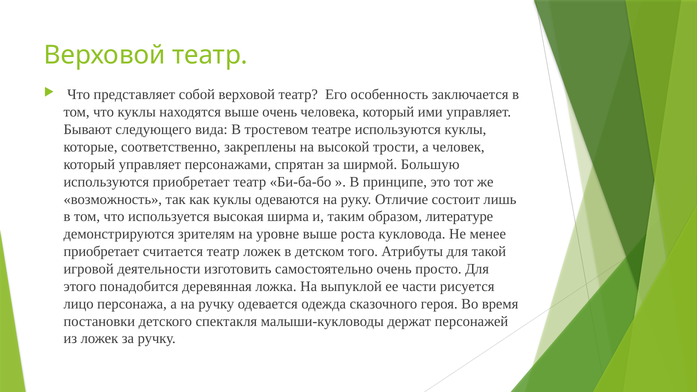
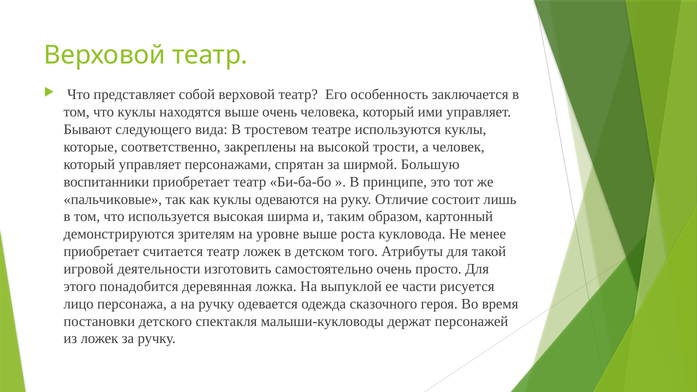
используются: используются -> воспитанники (106, 182)
возможность: возможность -> пальчиковые (113, 199)
литературе: литературе -> картонный (459, 217)
